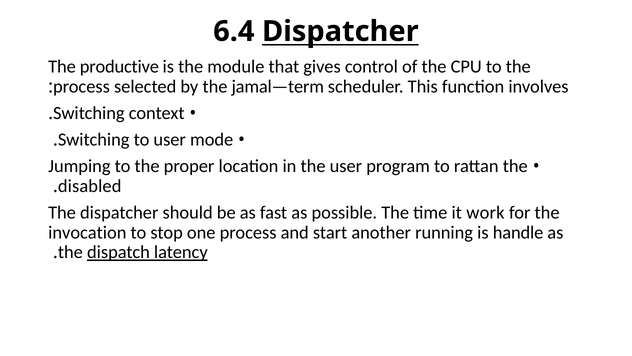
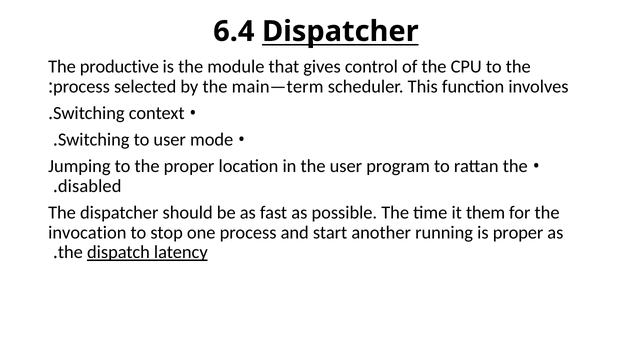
jamal—term: jamal—term -> main—term (278, 87)
work: work -> them (486, 212)
is handle: handle -> proper (518, 232)
